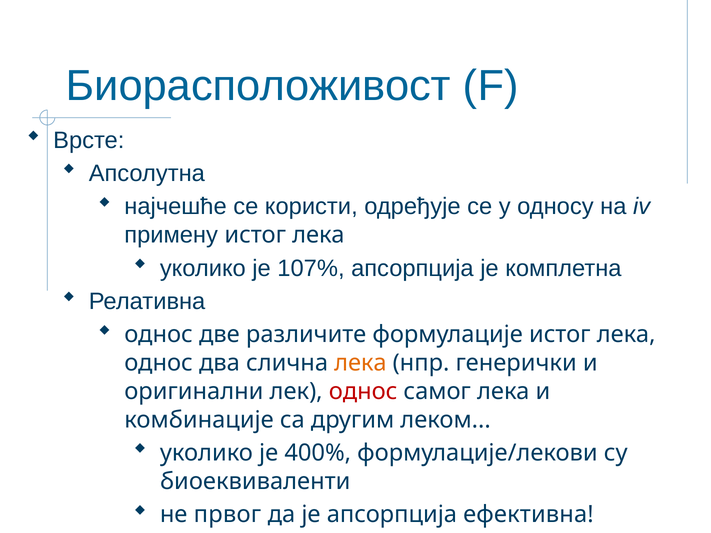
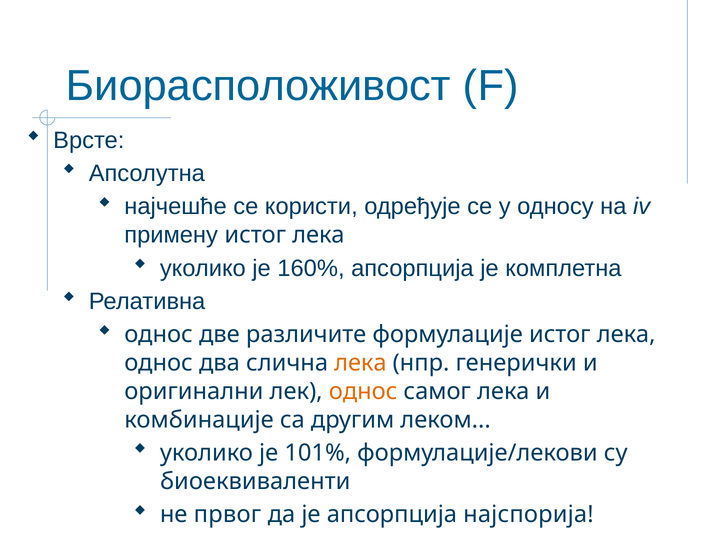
107%: 107% -> 160% (311, 268)
однос colour: red -> orange (363, 392)
400%: 400% -> 101% (318, 453)
ефективна: ефективна -> најспорија (528, 515)
